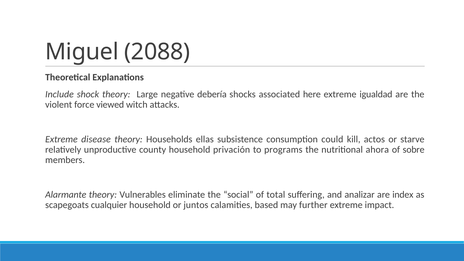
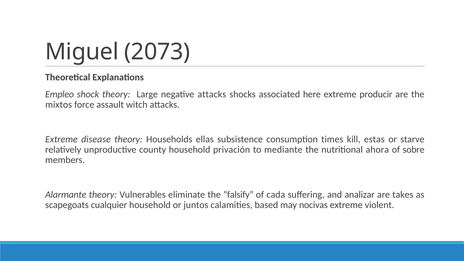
2088: 2088 -> 2073 (157, 52)
Include: Include -> Empleo (60, 94)
negative debería: debería -> attacks (212, 94)
igualdad: igualdad -> producir (376, 94)
violent: violent -> mixtos (59, 105)
viewed: viewed -> assault (110, 105)
could: could -> times (332, 139)
actos: actos -> estas (374, 139)
programs: programs -> mediante (283, 150)
social: social -> falsify (238, 195)
total: total -> cada (276, 195)
index: index -> takes (403, 195)
further: further -> nocivas (313, 205)
impact: impact -> violent (379, 205)
